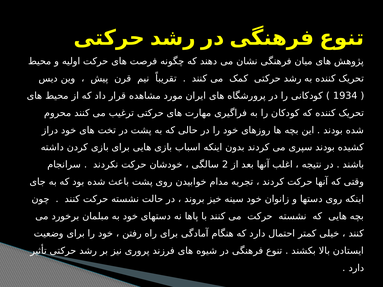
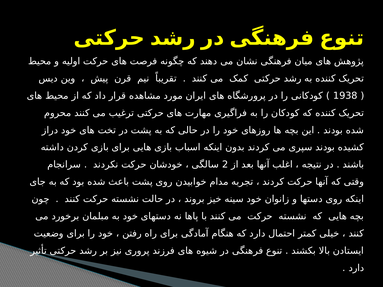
1934: 1934 -> 1938 (345, 96)
